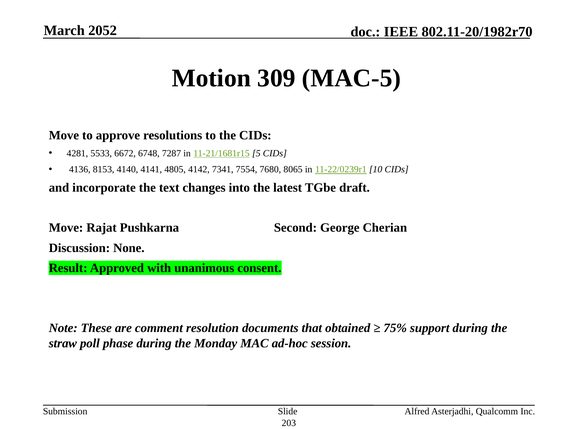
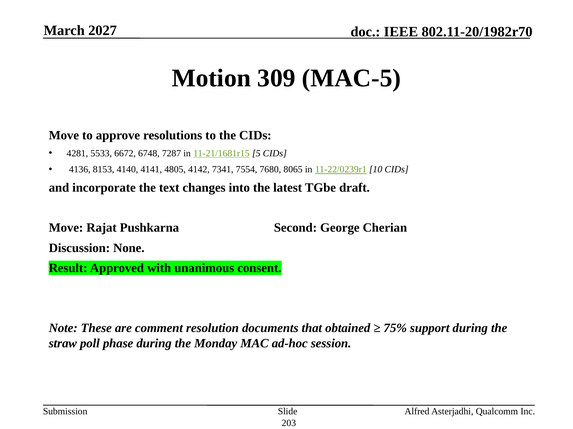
2052: 2052 -> 2027 (103, 30)
